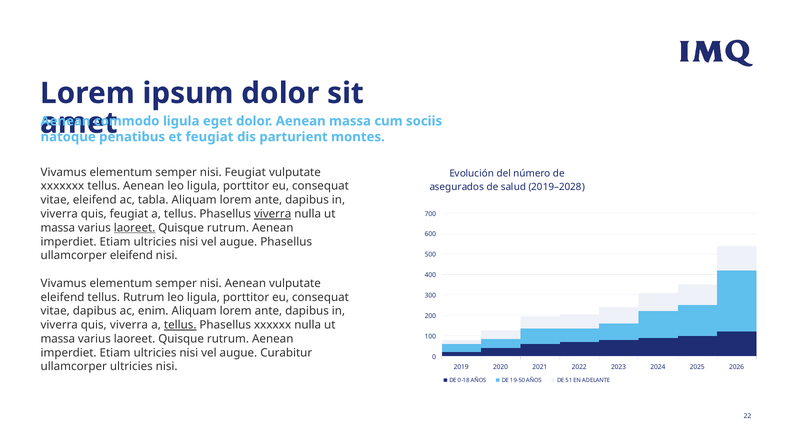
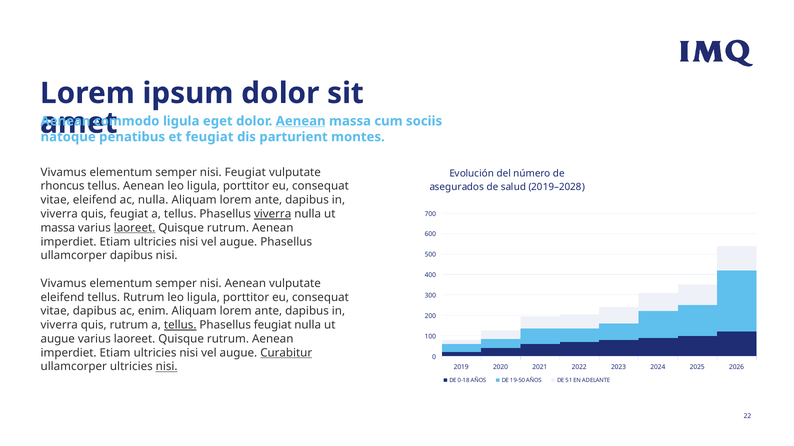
Aenean underline: none -> present (301, 121)
xxxxxxx: xxxxxxx -> rhoncus (63, 186)
ac tabla: tabla -> nulla (153, 200)
ullamcorper eleifend: eleifend -> dapibus (131, 256)
quis viverra: viverra -> rutrum (129, 325)
Phasellus xxxxxx: xxxxxx -> feugiat (273, 325)
massa: massa -> augue (58, 339)
Curabitur underline: none -> present (286, 353)
nisi underline: none -> present (167, 367)
